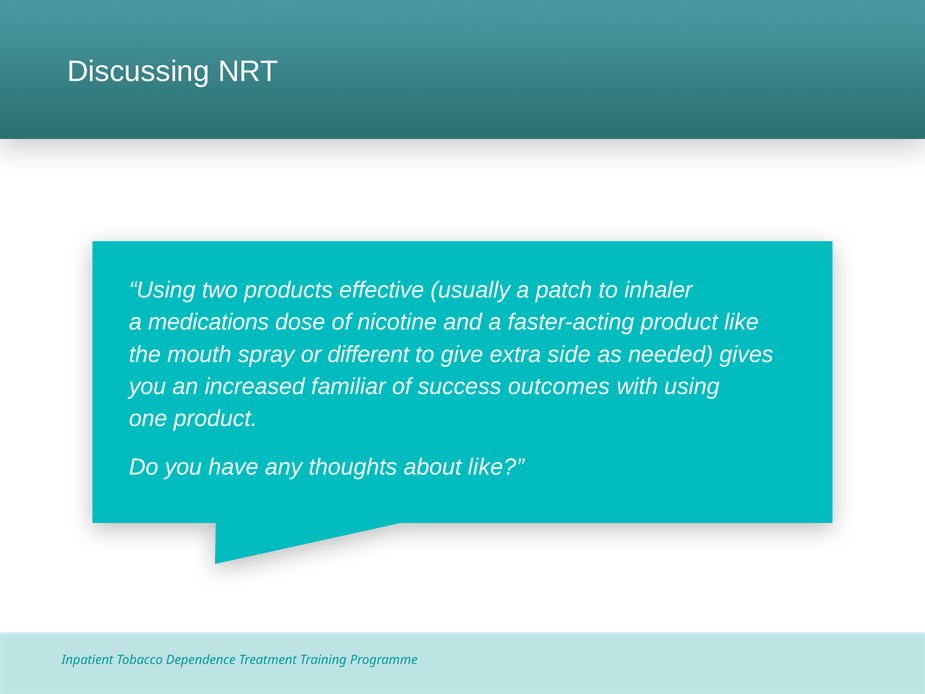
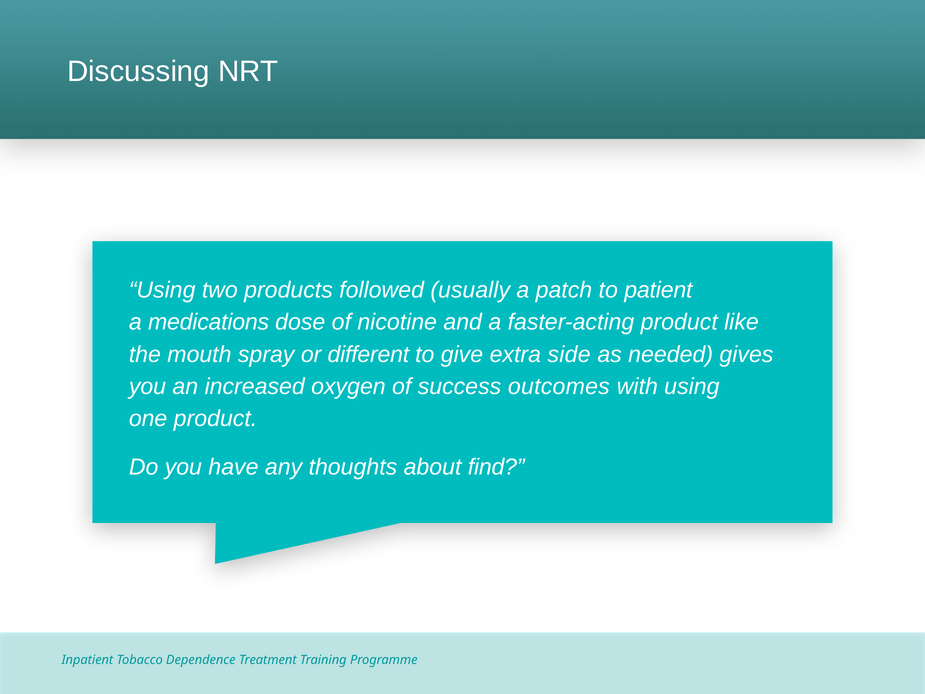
effective: effective -> followed (382, 290)
inhaler: inhaler -> patient (658, 290)
familiar: familiar -> oxygen (348, 386)
about like: like -> find (496, 467)
